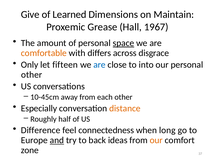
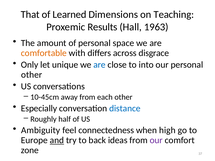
Give: Give -> That (30, 15)
Maintain: Maintain -> Teaching (174, 15)
Grease: Grease -> Results (102, 27)
1967: 1967 -> 1963 (156, 27)
space underline: present -> none (123, 43)
fifteen: fifteen -> unique (65, 65)
distance colour: orange -> blue (125, 109)
Difference: Difference -> Ambiguity (41, 130)
long: long -> high (167, 130)
our colour: orange -> purple (156, 140)
